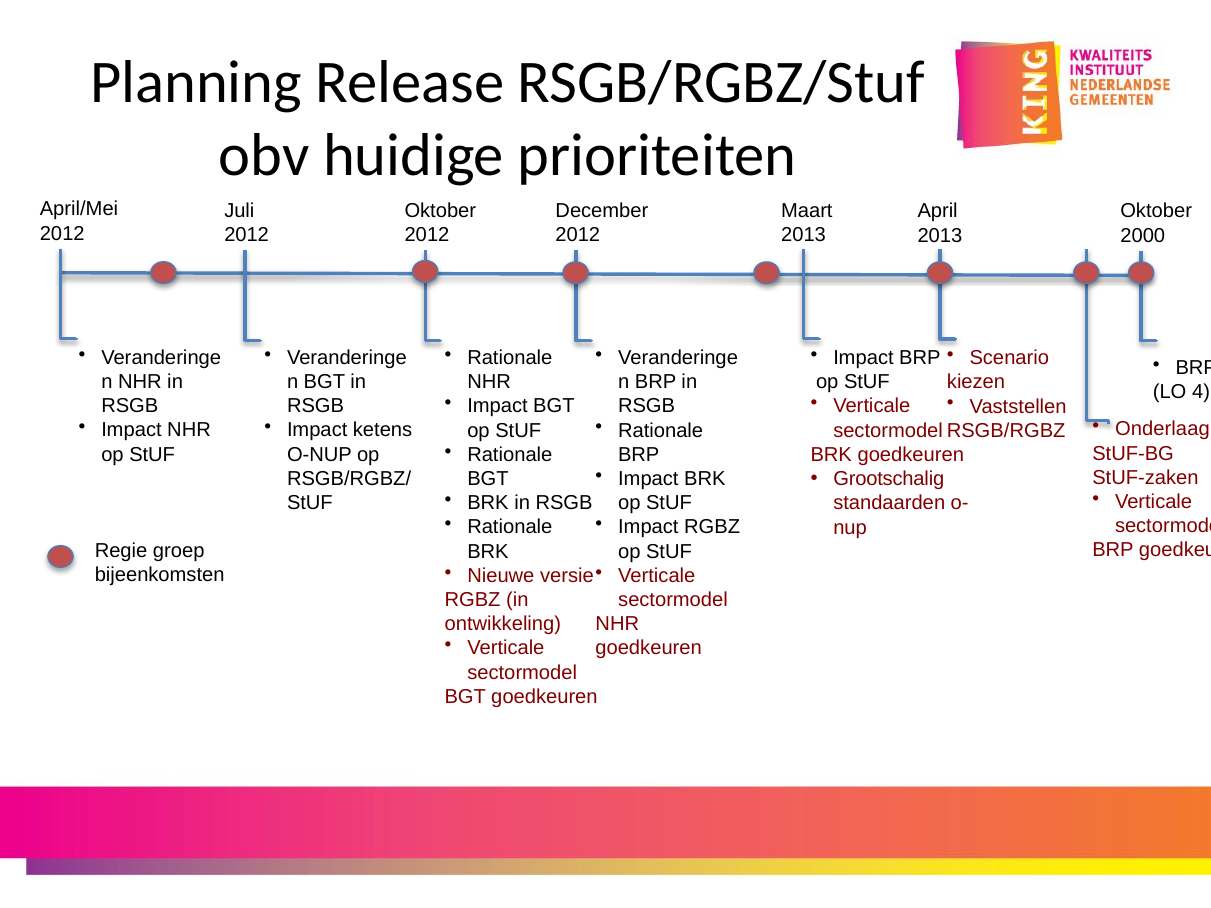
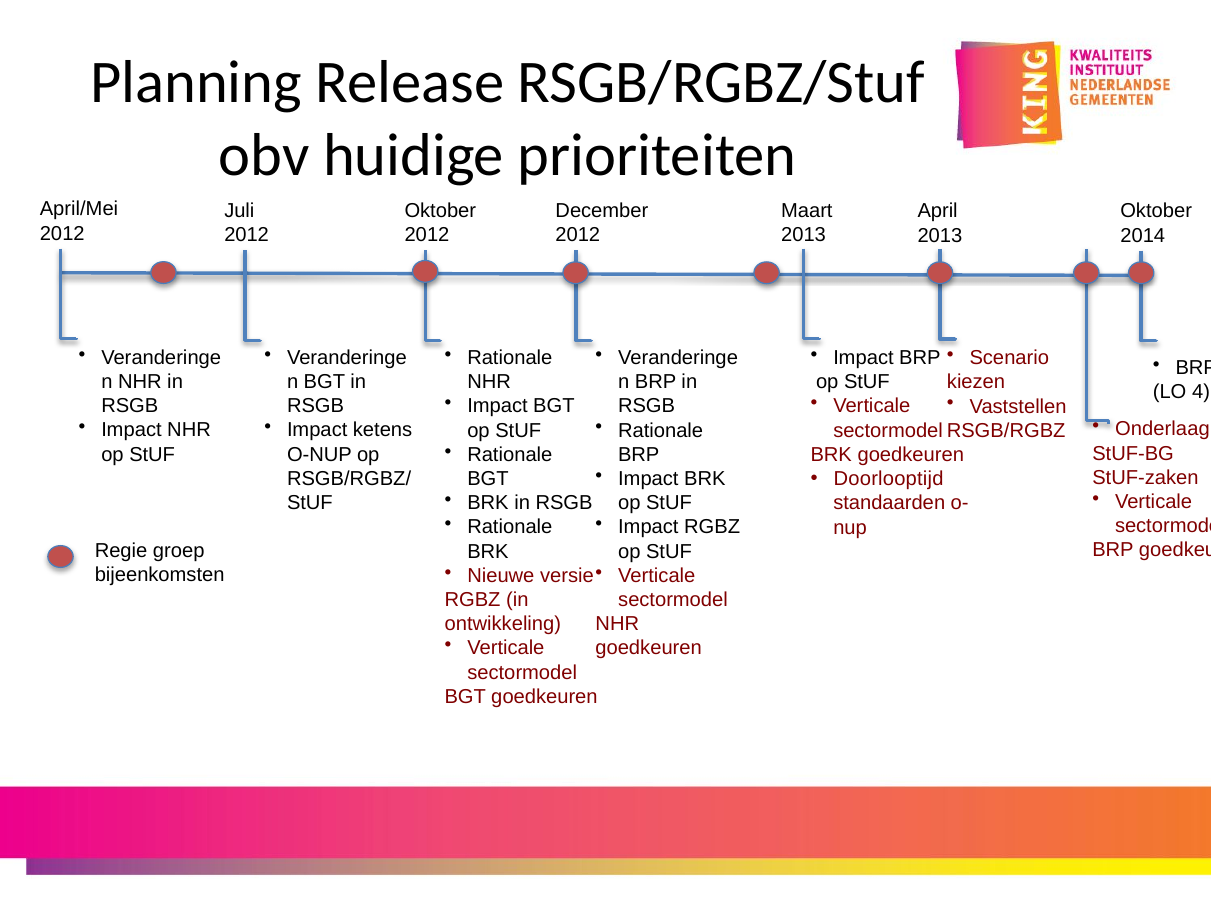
2000: 2000 -> 2014 (1143, 236)
Grootschalig: Grootschalig -> Doorlooptijd (889, 479)
